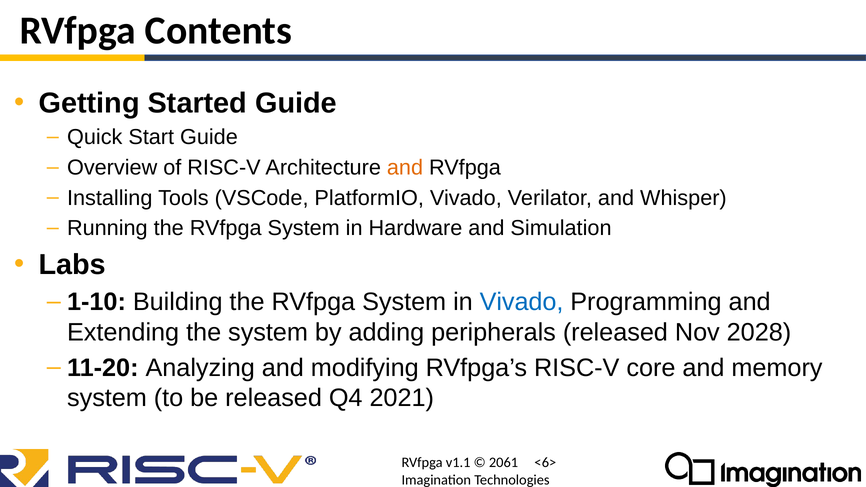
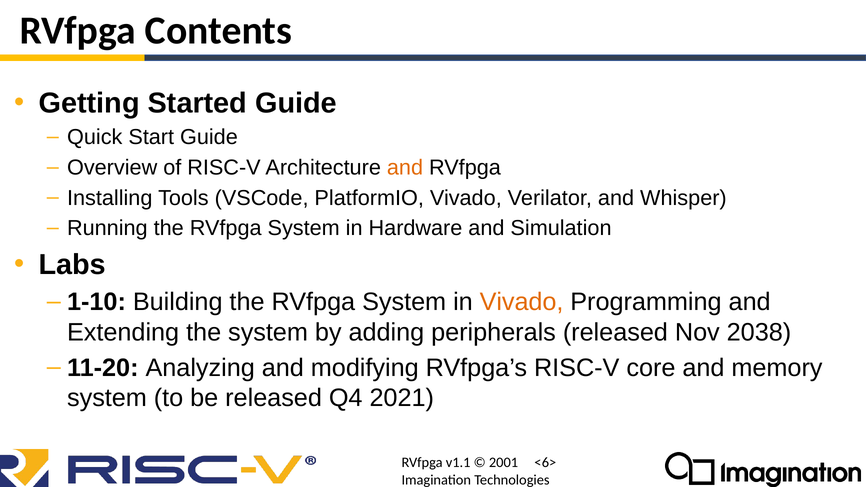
Vivado colour: blue -> orange (522, 302)
2028: 2028 -> 2038 (759, 332)
2061: 2061 -> 2001 (504, 463)
